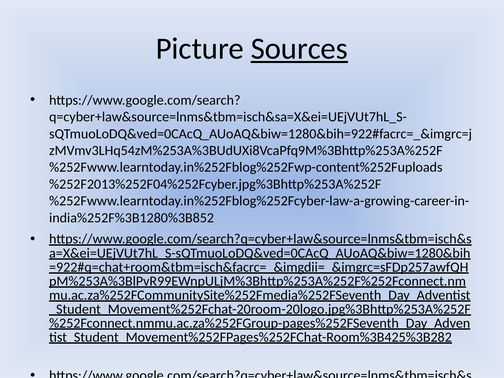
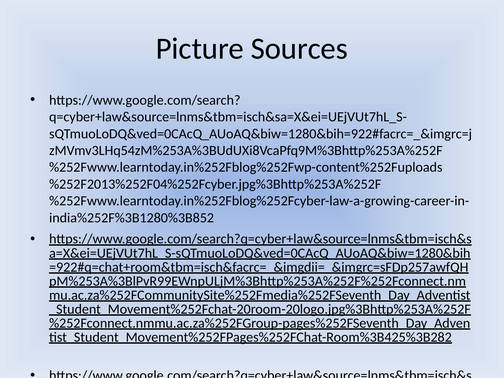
Sources underline: present -> none (299, 49)
